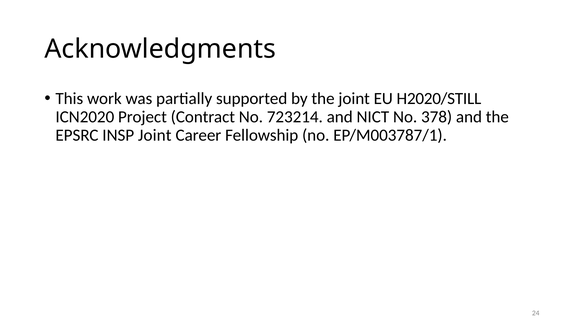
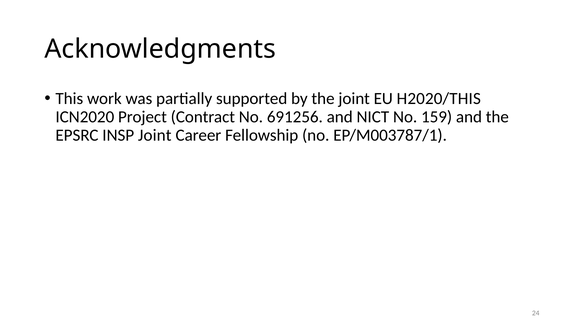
H2020/STILL: H2020/STILL -> H2020/THIS (439, 99)
723214: 723214 -> 691256 (295, 117)
378: 378 -> 159 (437, 117)
